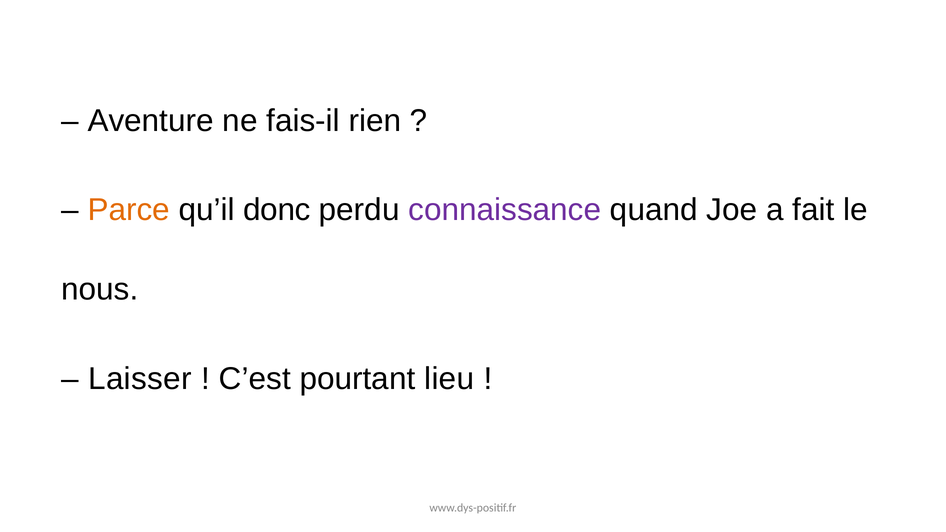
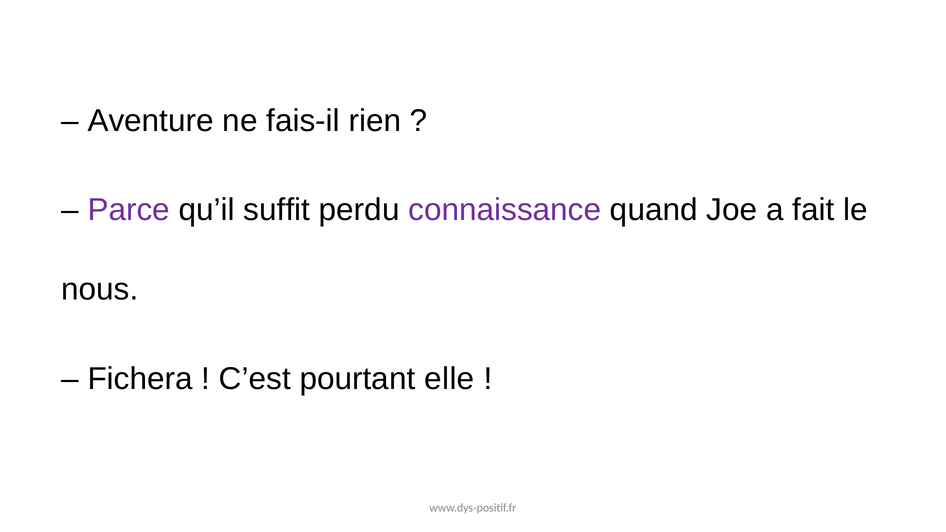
Parce colour: orange -> purple (129, 210)
donc: donc -> suffit (277, 210)
Laisser: Laisser -> Fichera (140, 379)
lieu: lieu -> elle (449, 379)
